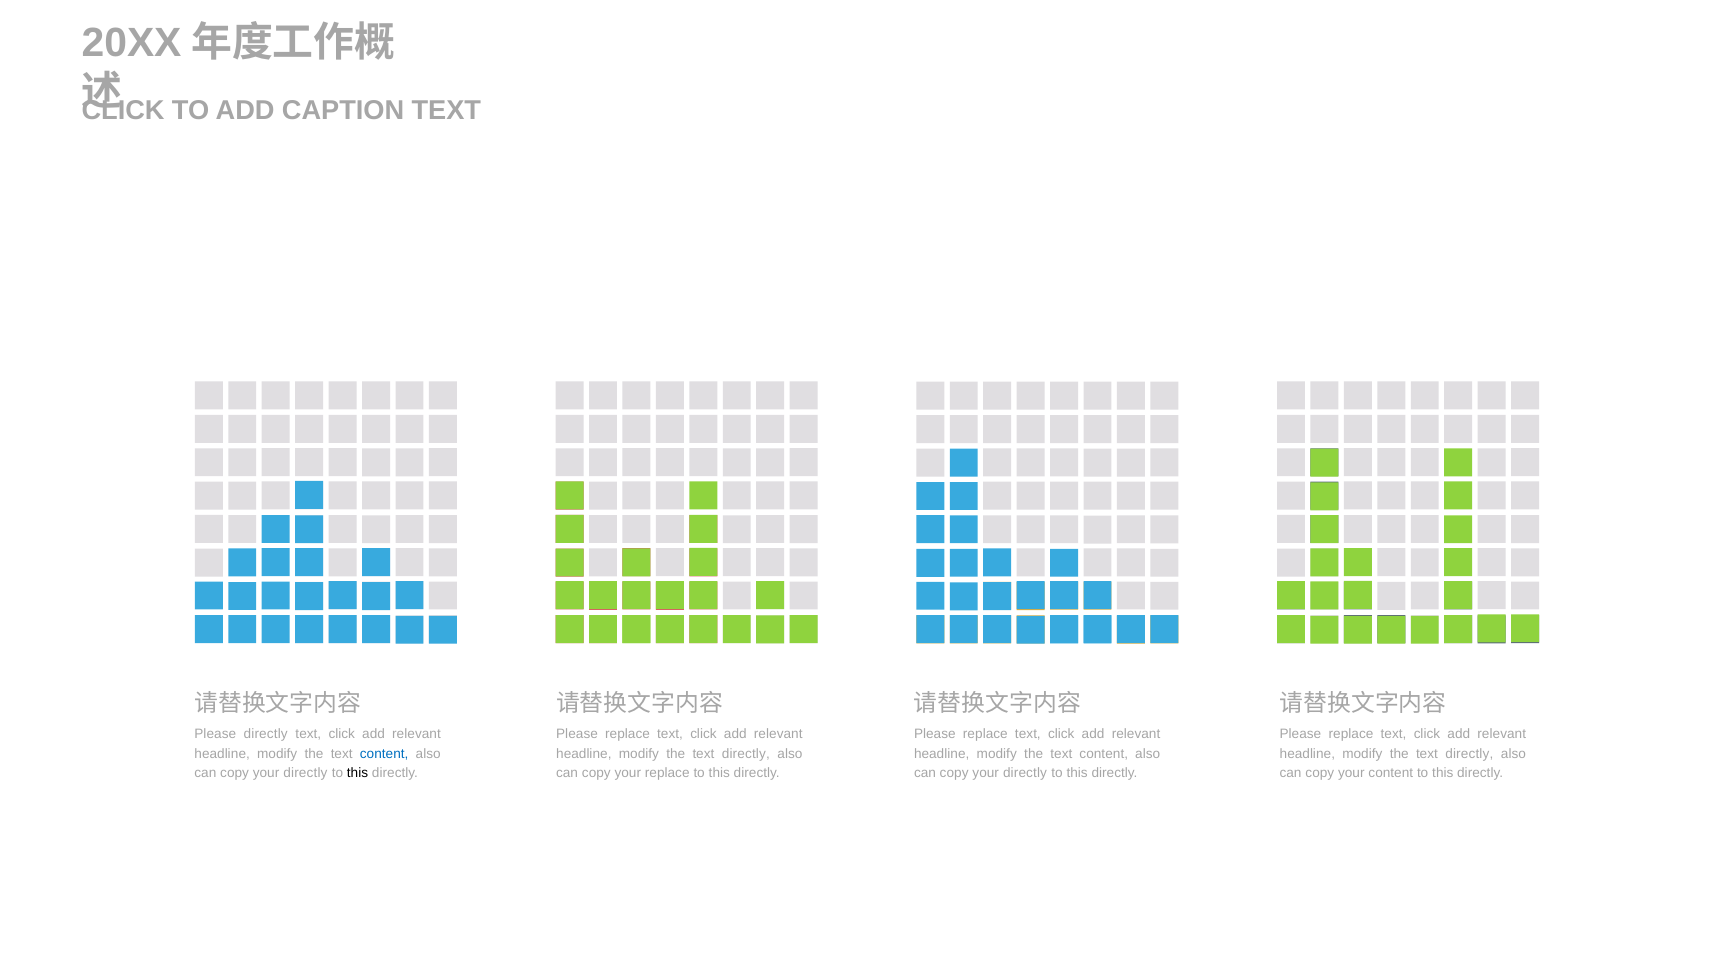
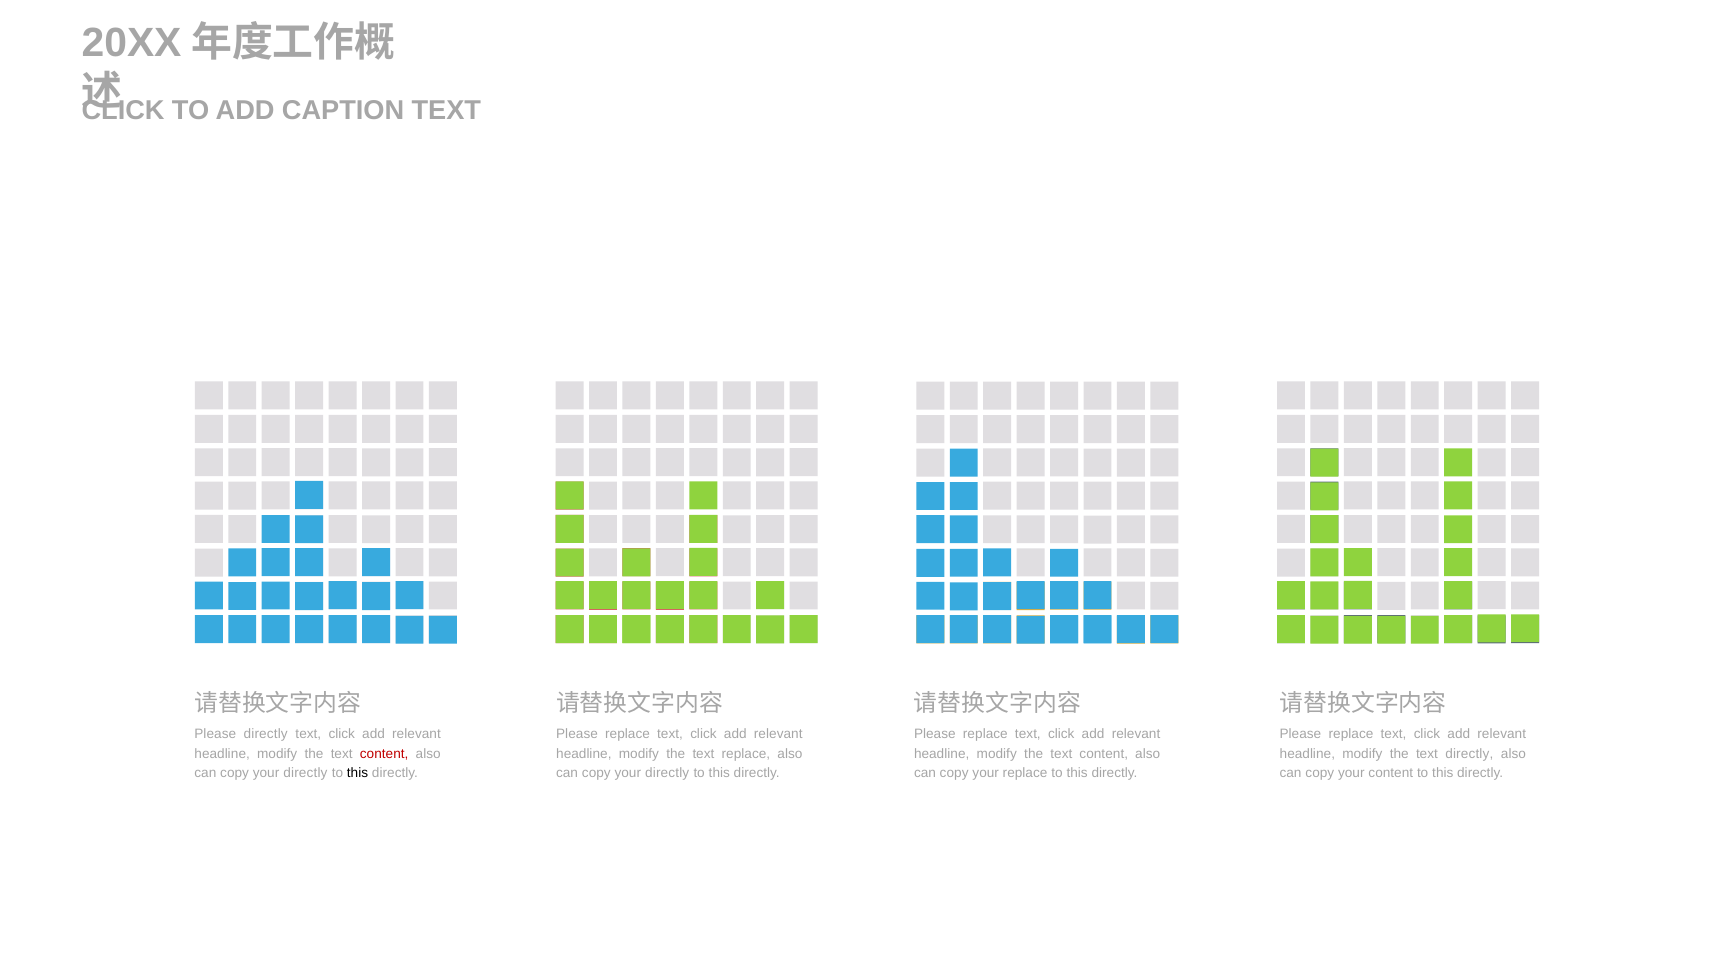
content colour: blue -> red (384, 754)
directly: directly -> replace (746, 754)
replace: replace -> directly (667, 773)
directly: directly -> replace (1025, 773)
